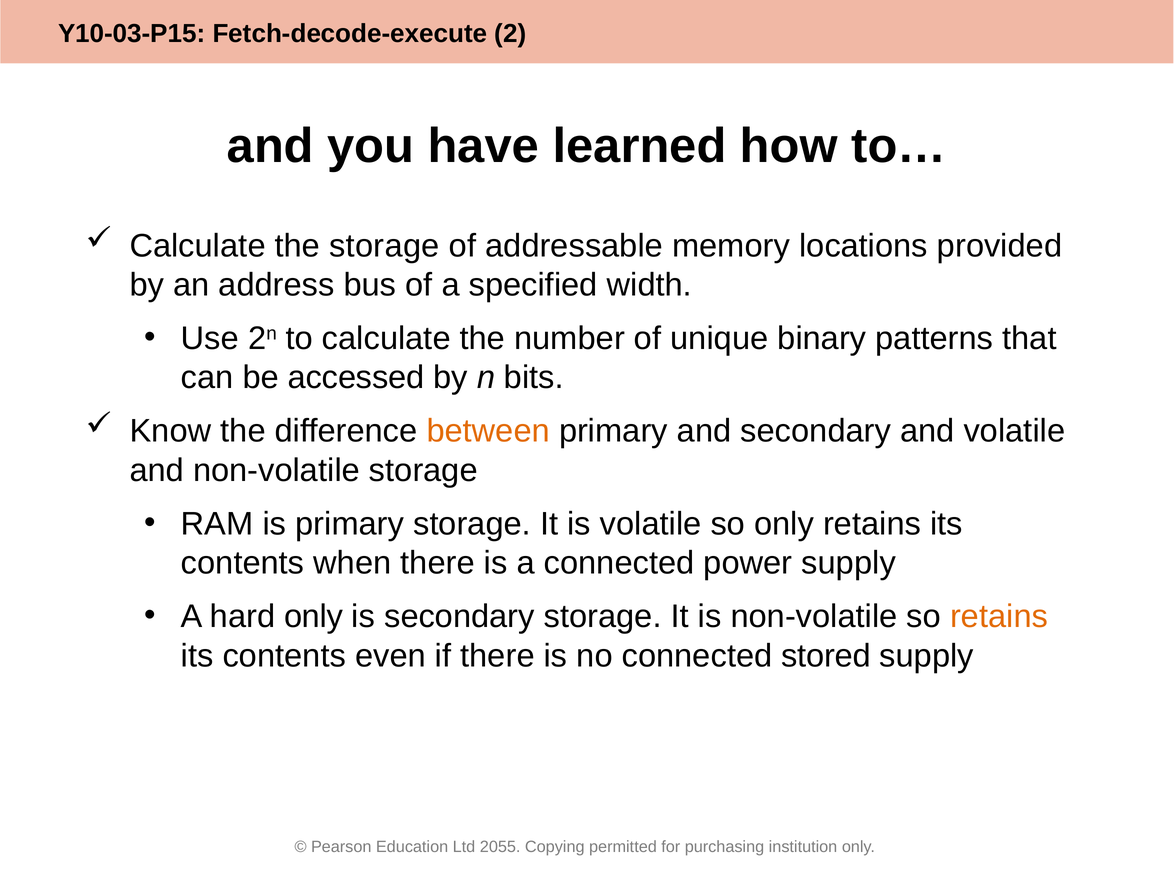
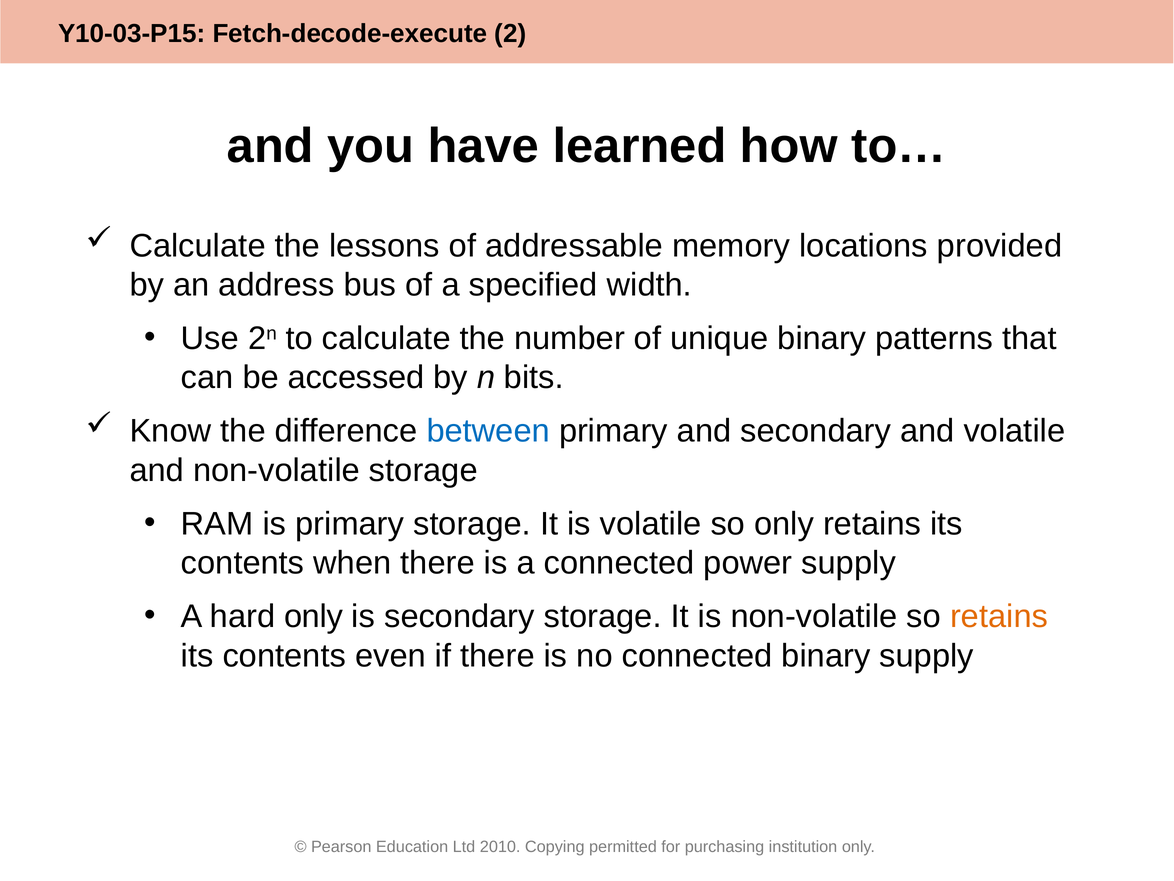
the storage: storage -> lessons (385, 246)
between colour: orange -> blue (488, 431)
connected stored: stored -> binary (826, 655)
2055: 2055 -> 2010 (500, 846)
